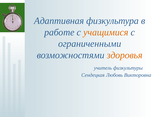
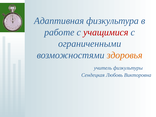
учащимися colour: orange -> red (106, 32)
